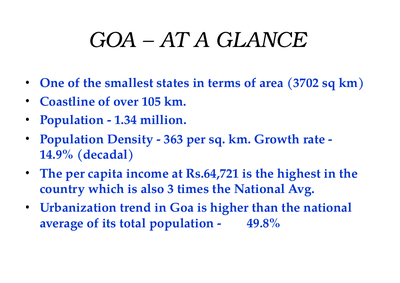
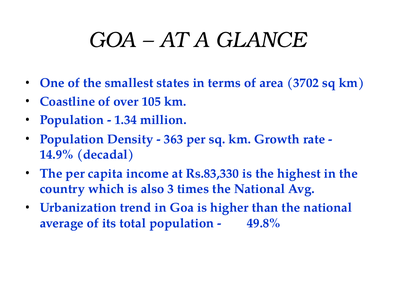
Rs.64,721: Rs.64,721 -> Rs.83,330 (212, 173)
